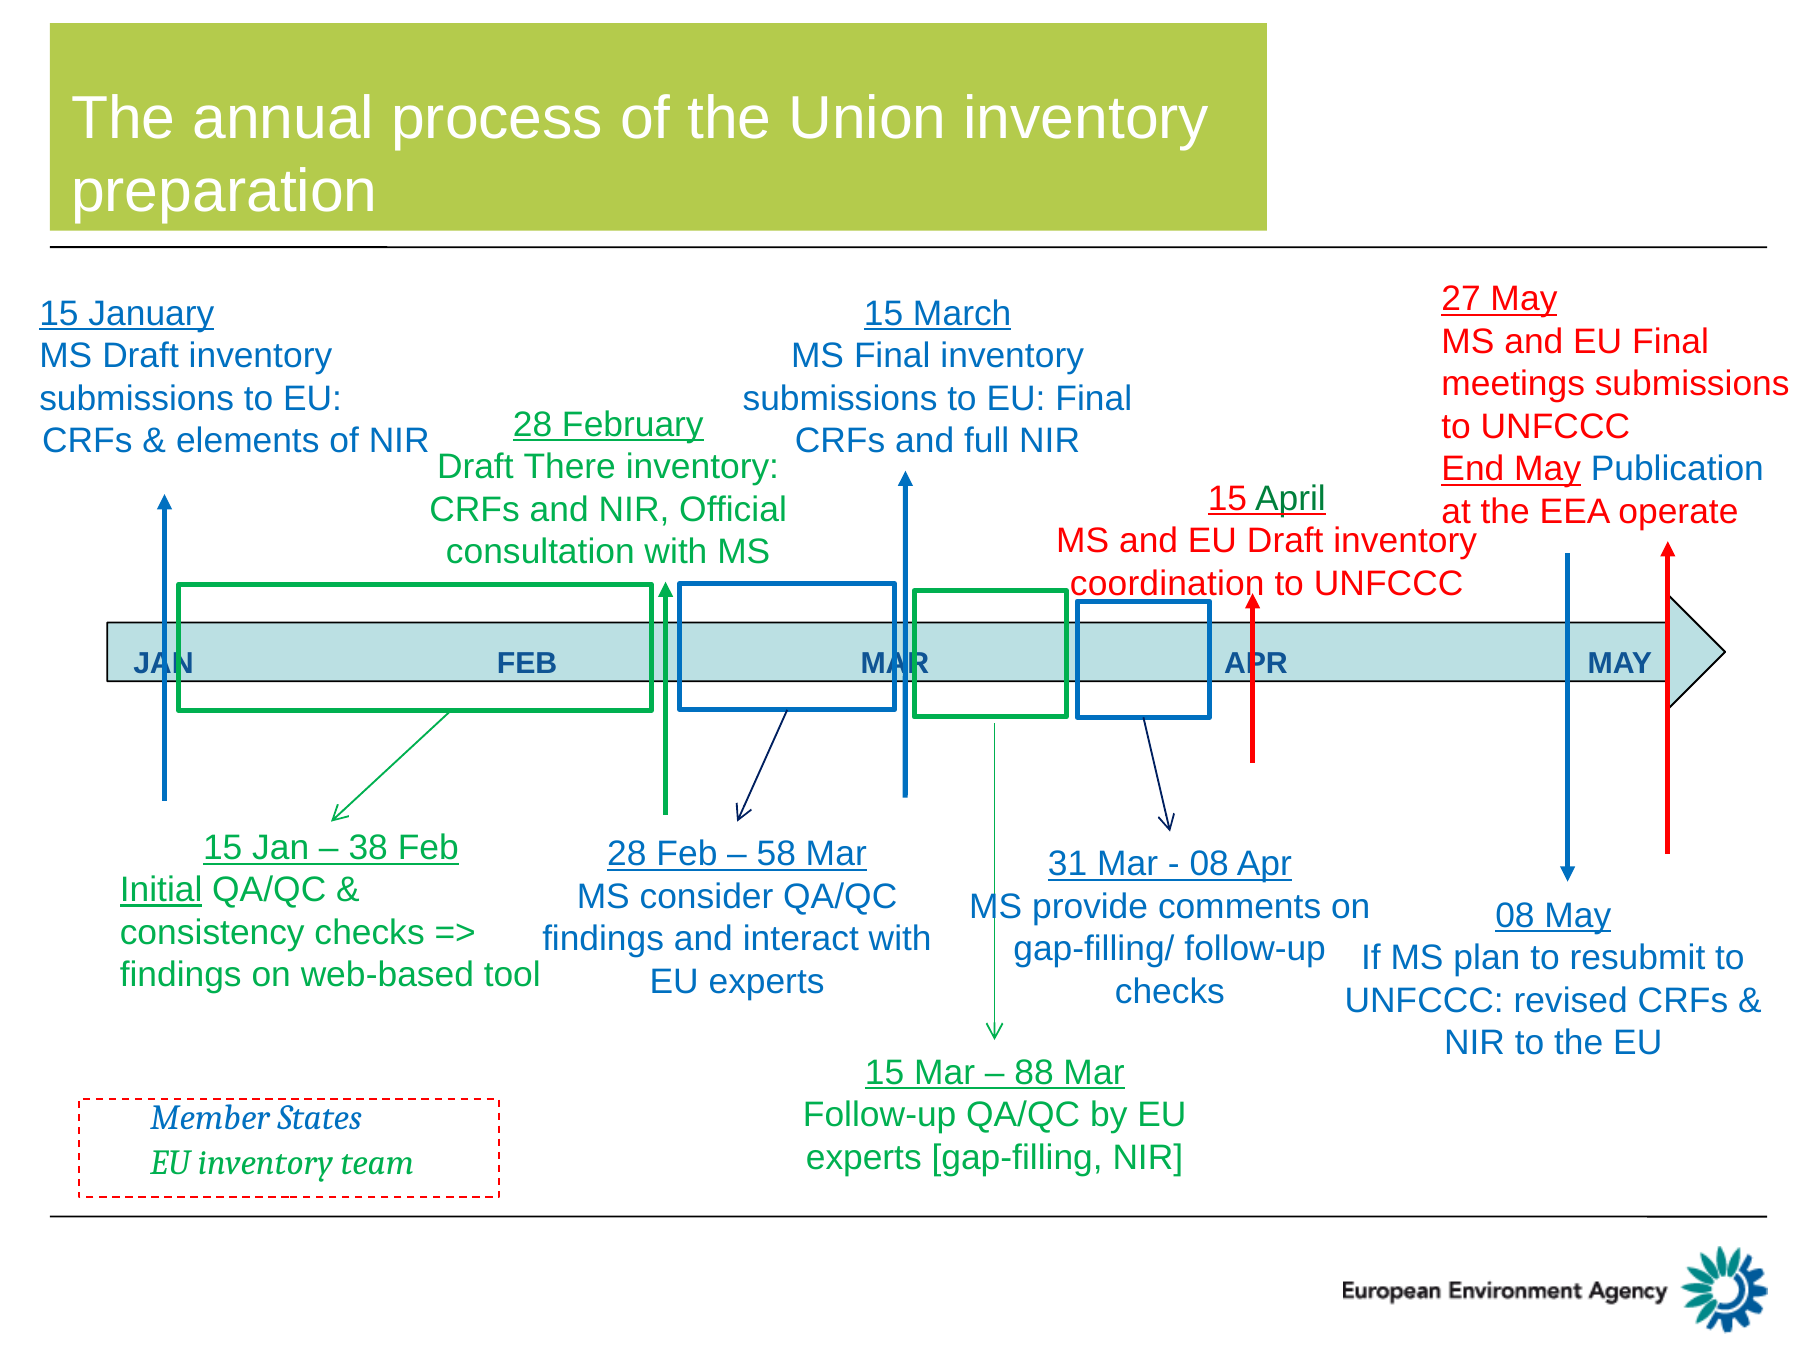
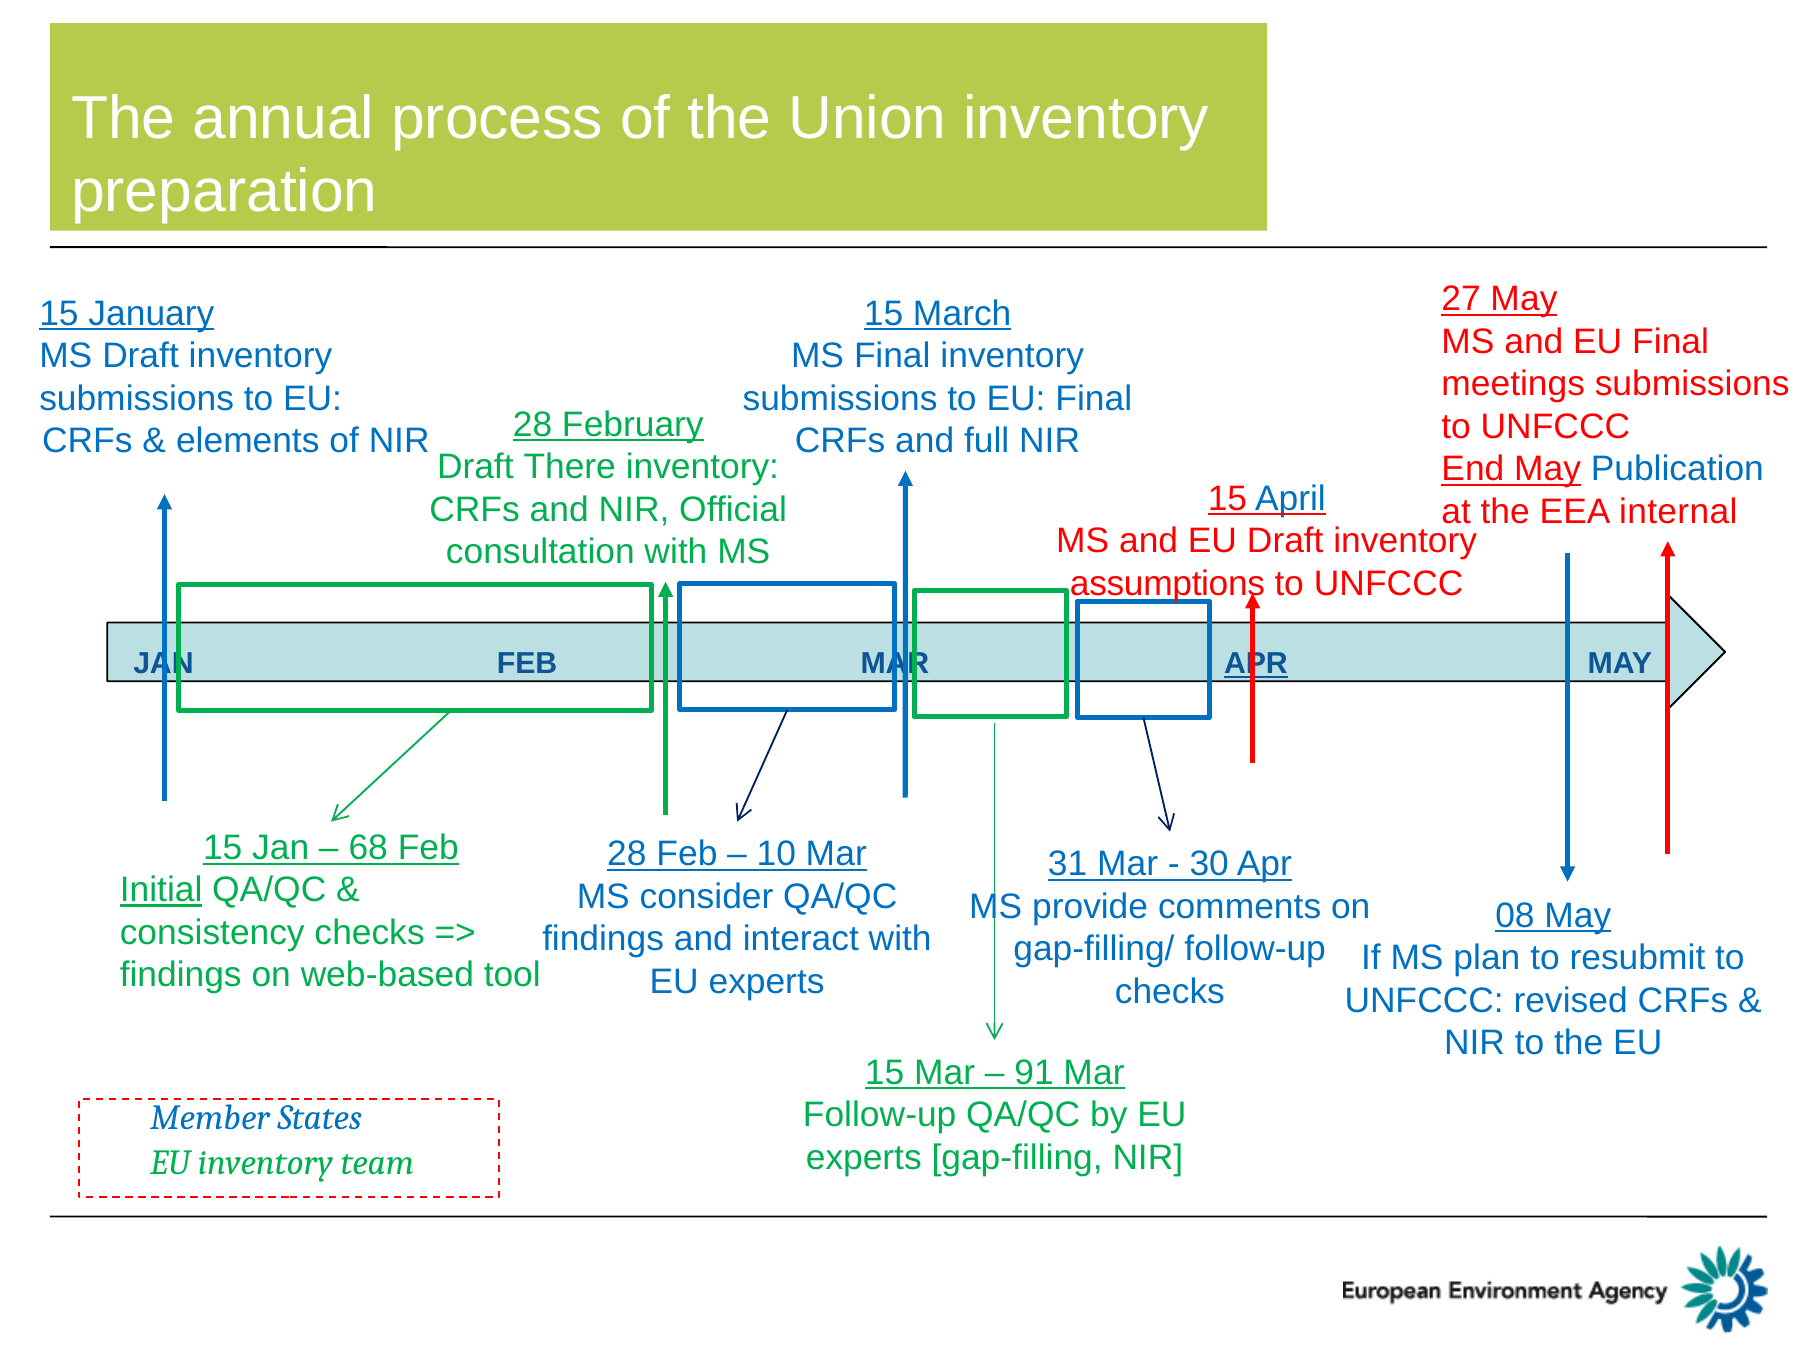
April colour: green -> blue (1290, 499)
operate: operate -> internal (1678, 511)
coordination: coordination -> assumptions (1168, 583)
APR underline: none -> present (1256, 664)
38: 38 -> 68 (368, 848)
58: 58 -> 10 (776, 854)
08: 08 -> 30 (1209, 864)
88: 88 -> 91 (1034, 1072)
